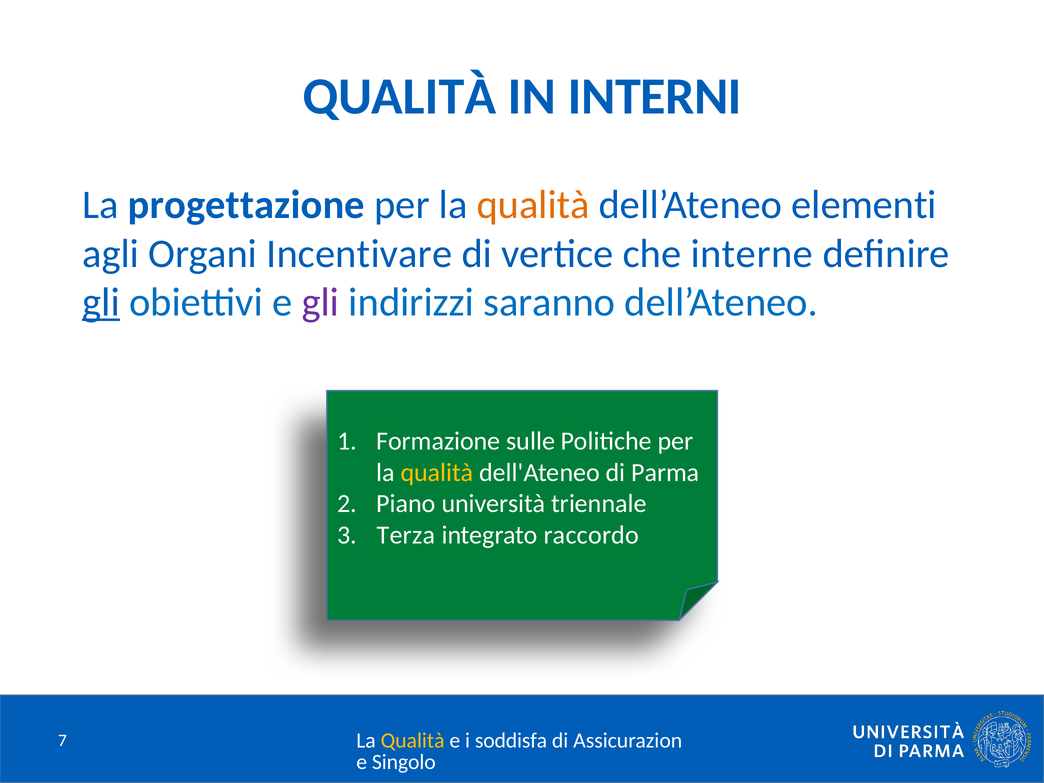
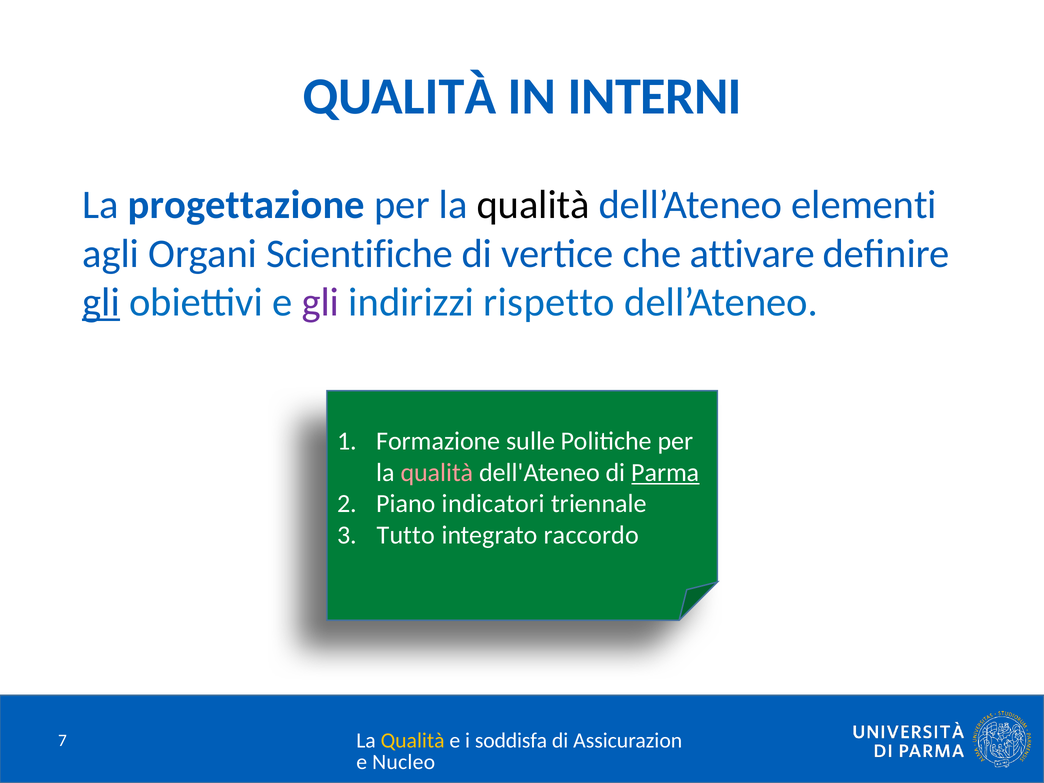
qualità colour: orange -> black (533, 205)
Incentivare: Incentivare -> Scientifiche (359, 254)
interne: interne -> attivare (752, 254)
saranno: saranno -> rispetto (549, 302)
qualità colour: yellow -> pink (437, 473)
Parma underline: none -> present (665, 473)
università: università -> indicatori (493, 504)
Terza: Terza -> Tutto (406, 535)
Singolo: Singolo -> Nucleo (404, 762)
